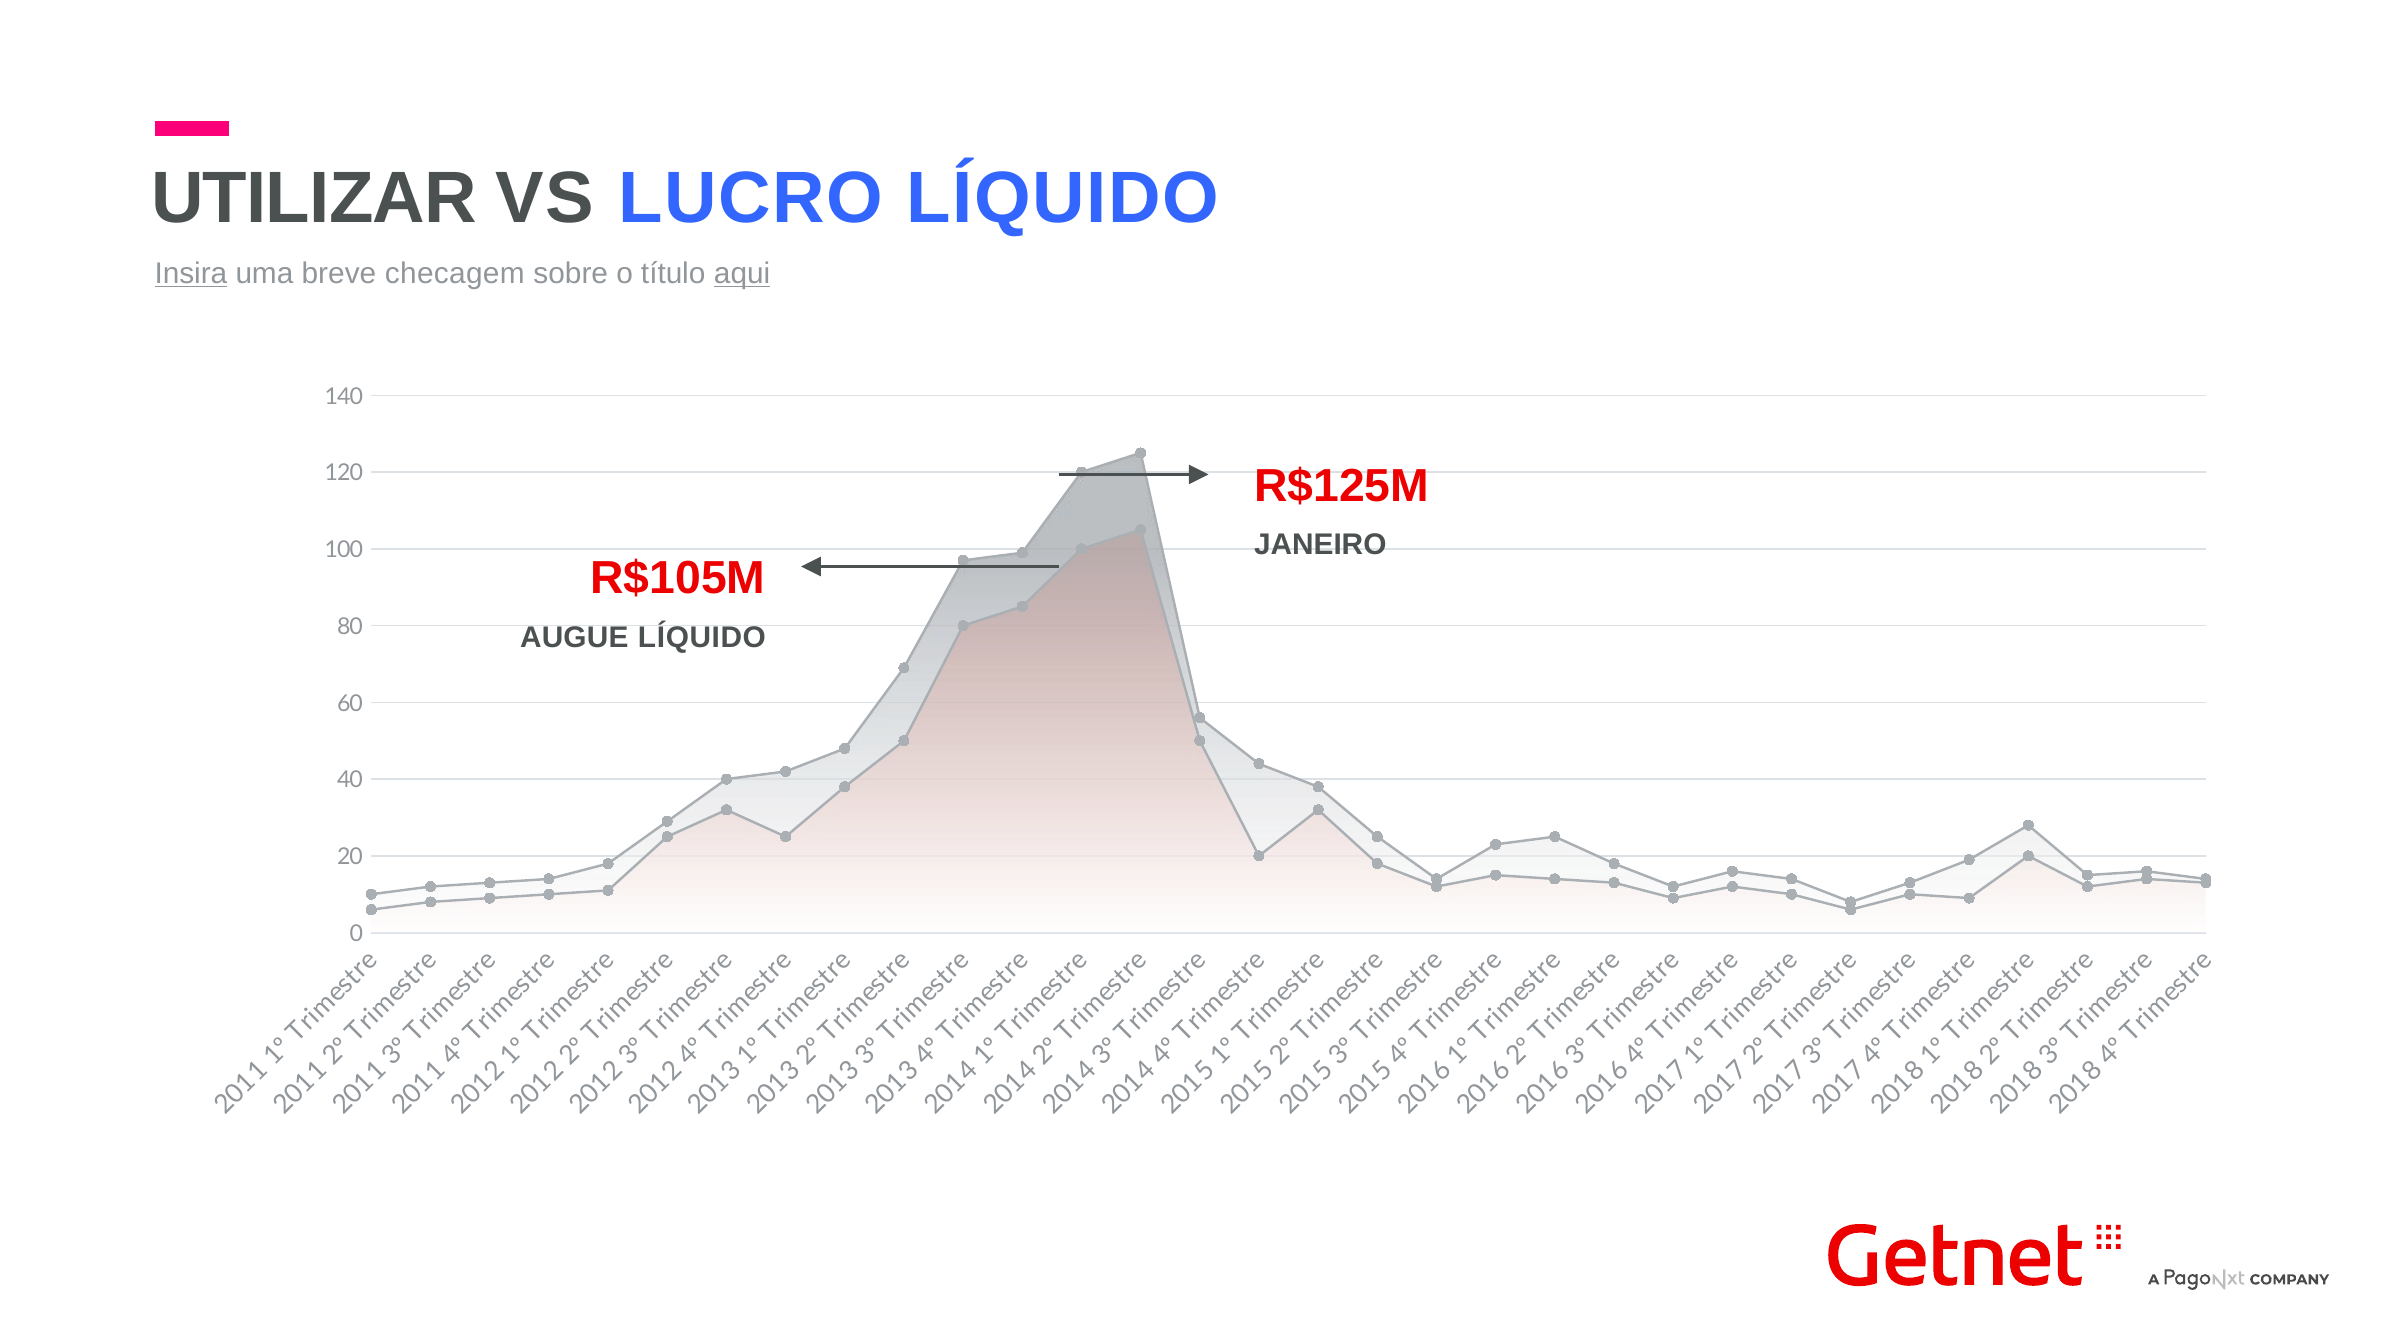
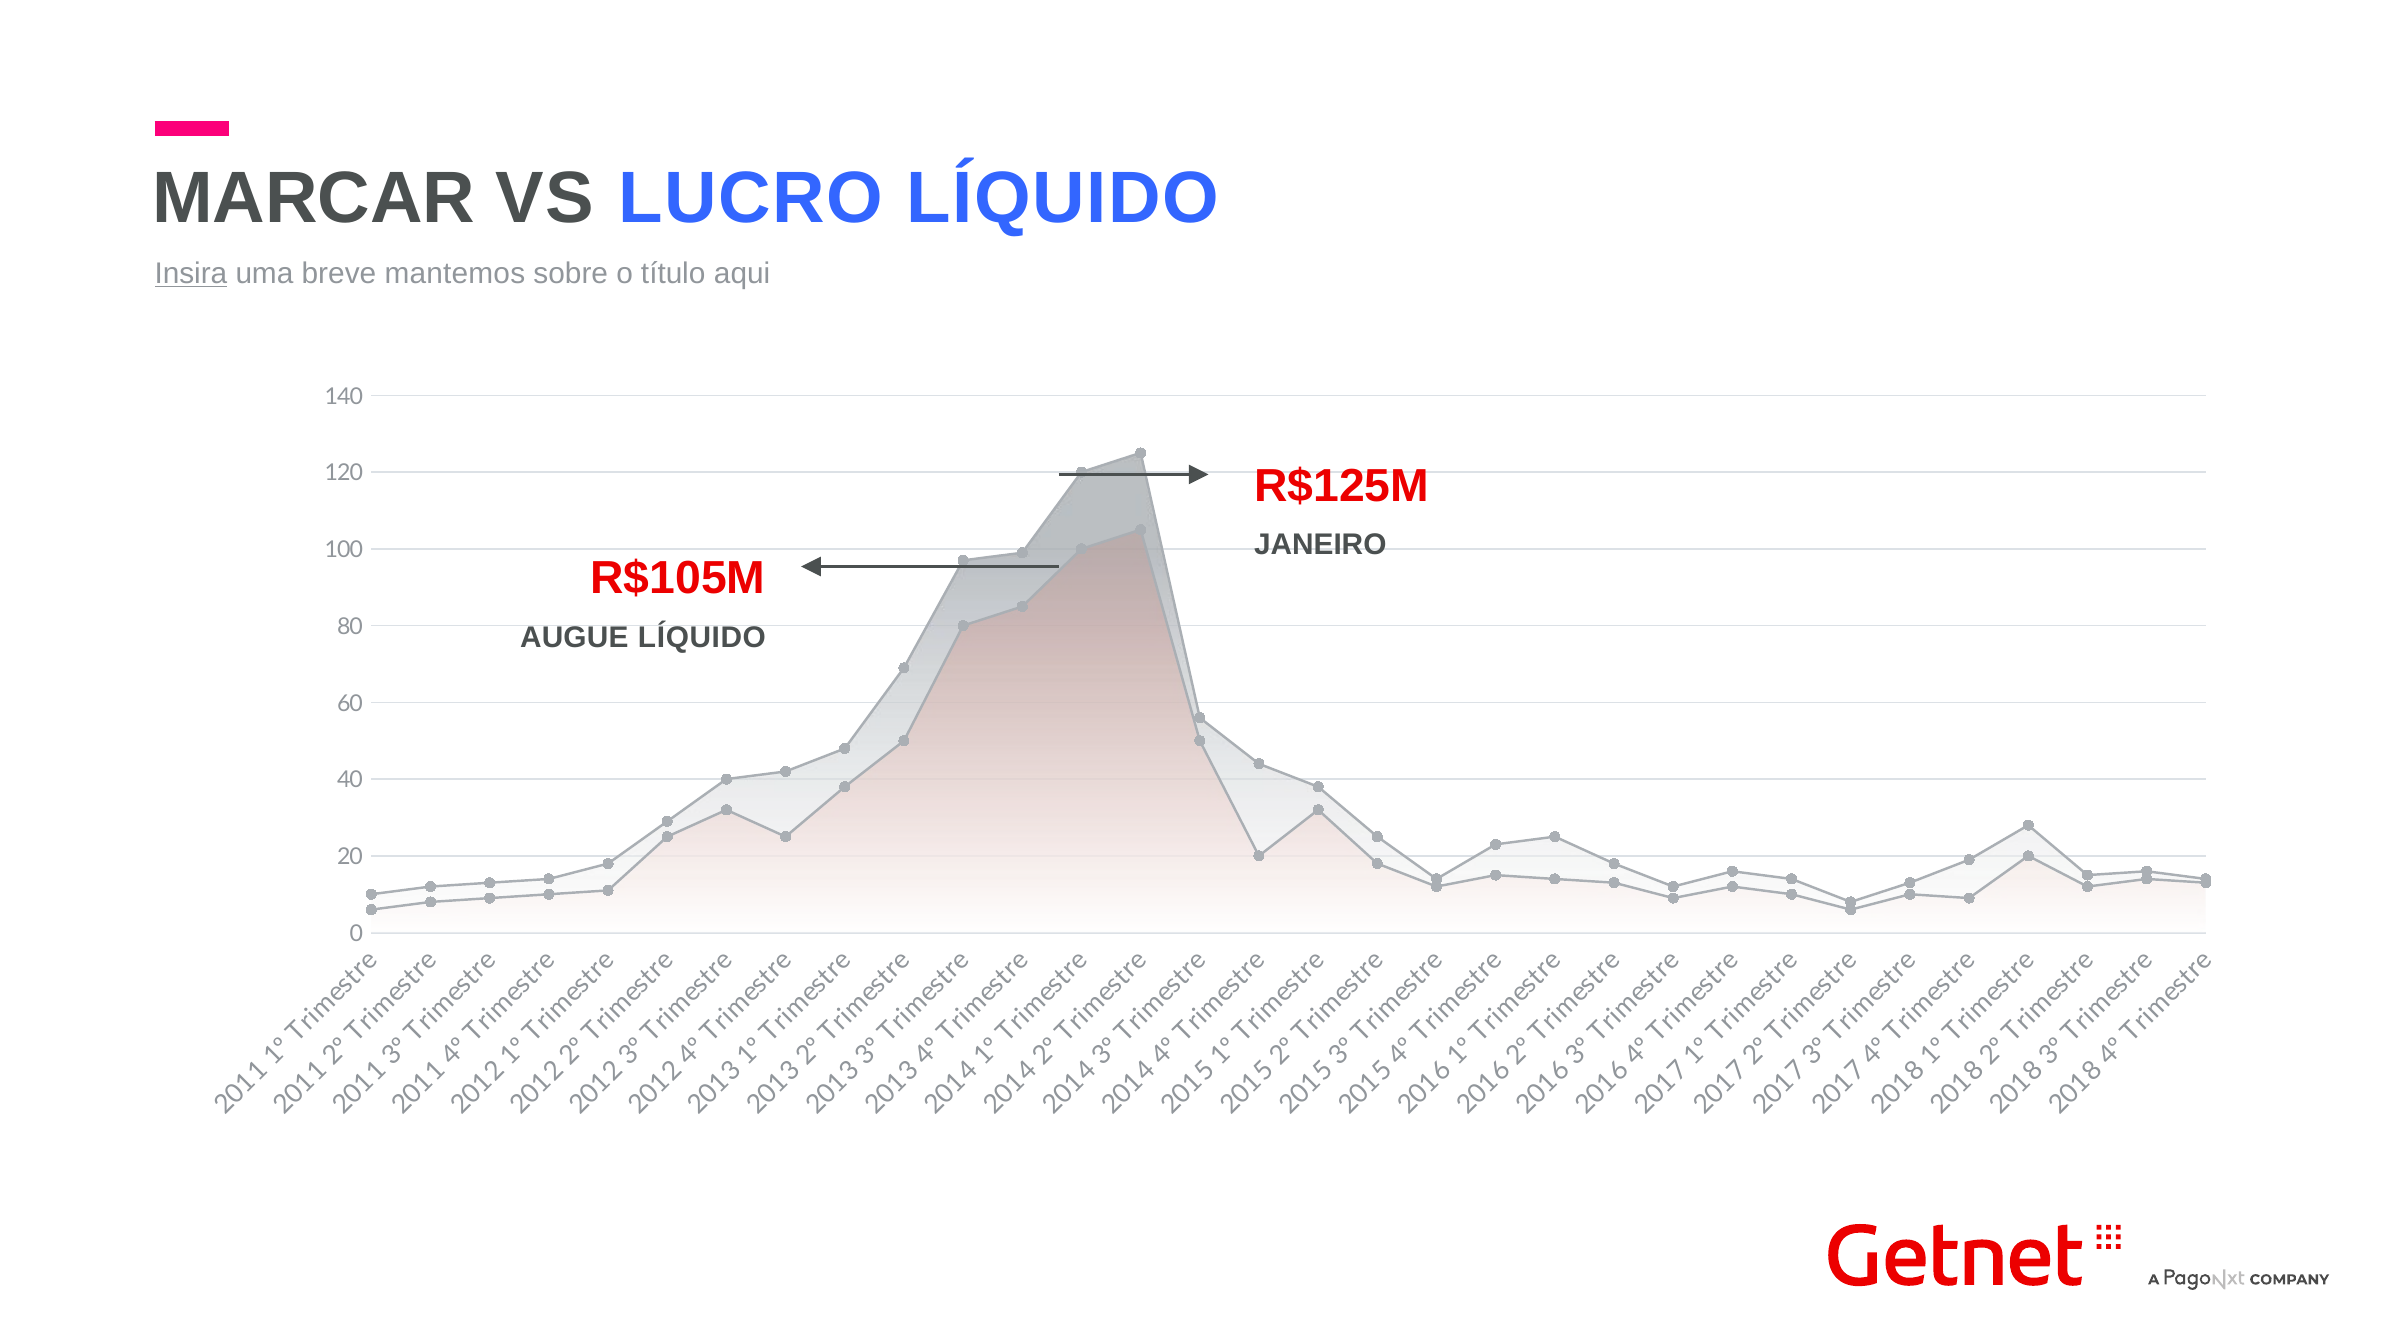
UTILIZAR: UTILIZAR -> MARCAR (314, 199)
checagem: checagem -> mantemos (455, 274)
aqui underline: present -> none (742, 274)
